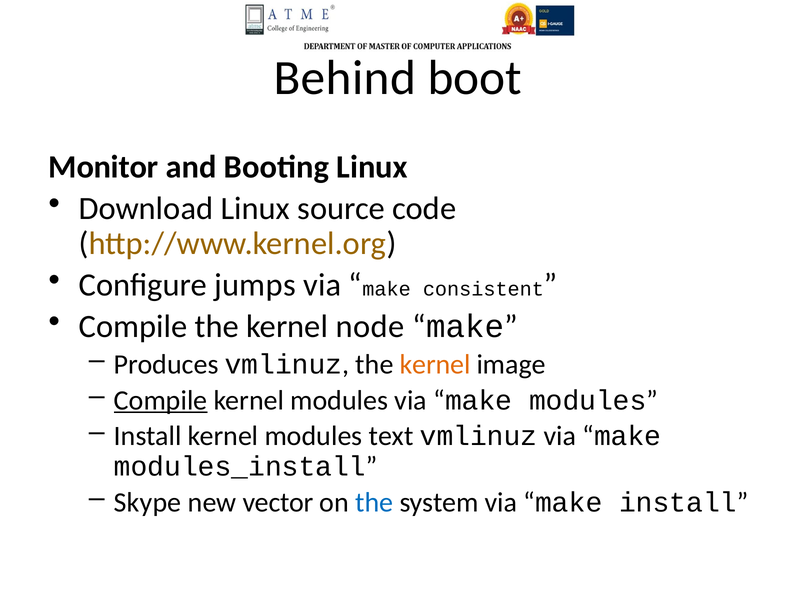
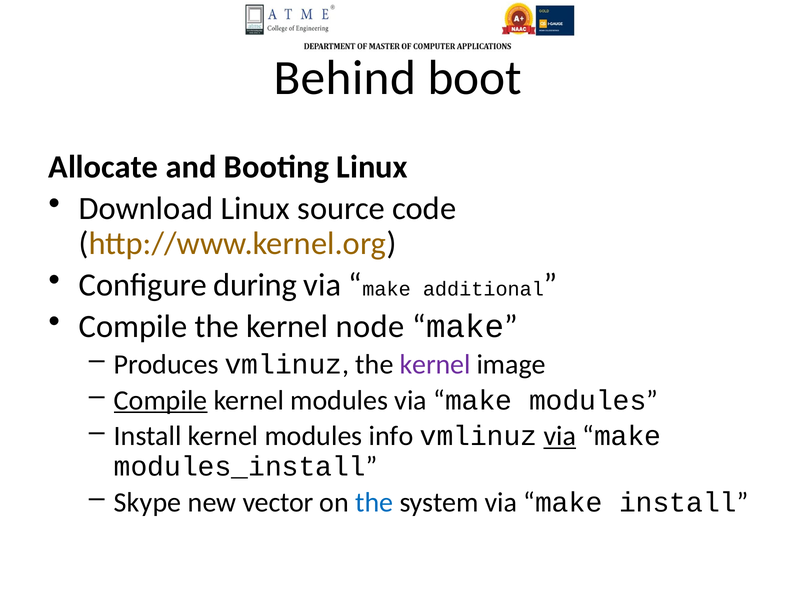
Monitor: Monitor -> Allocate (103, 167)
jumps: jumps -> during (255, 285)
consistent: consistent -> additional (483, 289)
kernel colour: orange -> purple (435, 365)
text: text -> info (391, 436)
via underline: none -> present (560, 436)
